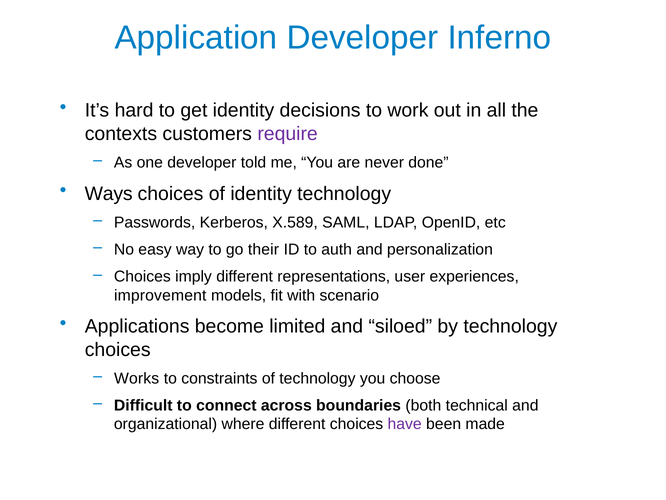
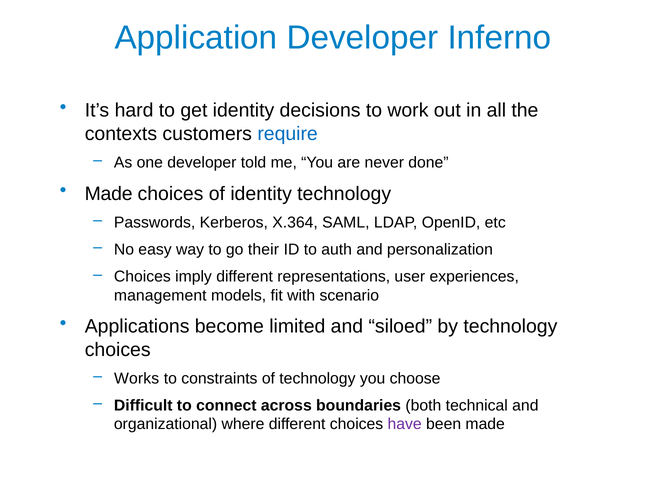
require colour: purple -> blue (288, 134)
Ways: Ways -> Made (109, 194)
X.589: X.589 -> X.364 (295, 222)
improvement: improvement -> management (160, 295)
